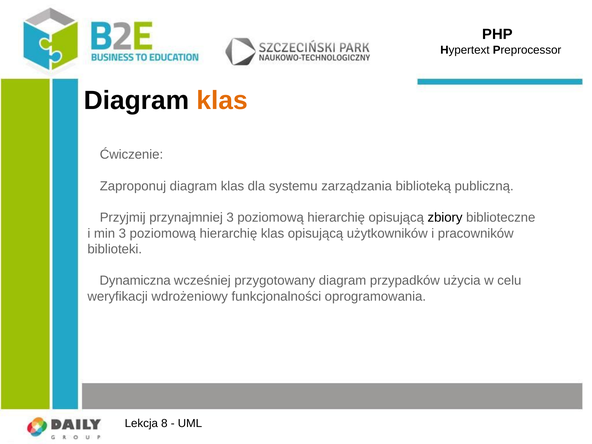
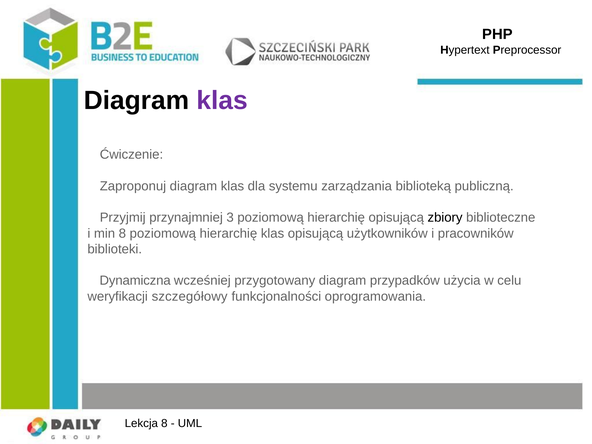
klas colour: orange -> purple (222, 100)
min 3: 3 -> 8 (122, 233)
wdrożeniowy: wdrożeniowy -> szczegółowy (190, 296)
